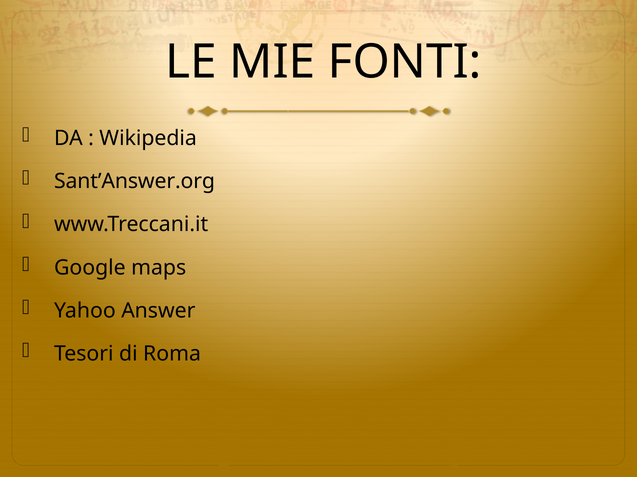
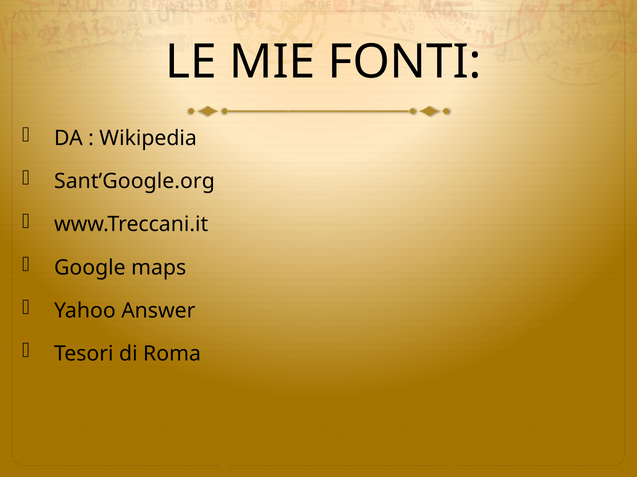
Sant’Answer.org: Sant’Answer.org -> Sant’Google.org (134, 182)
